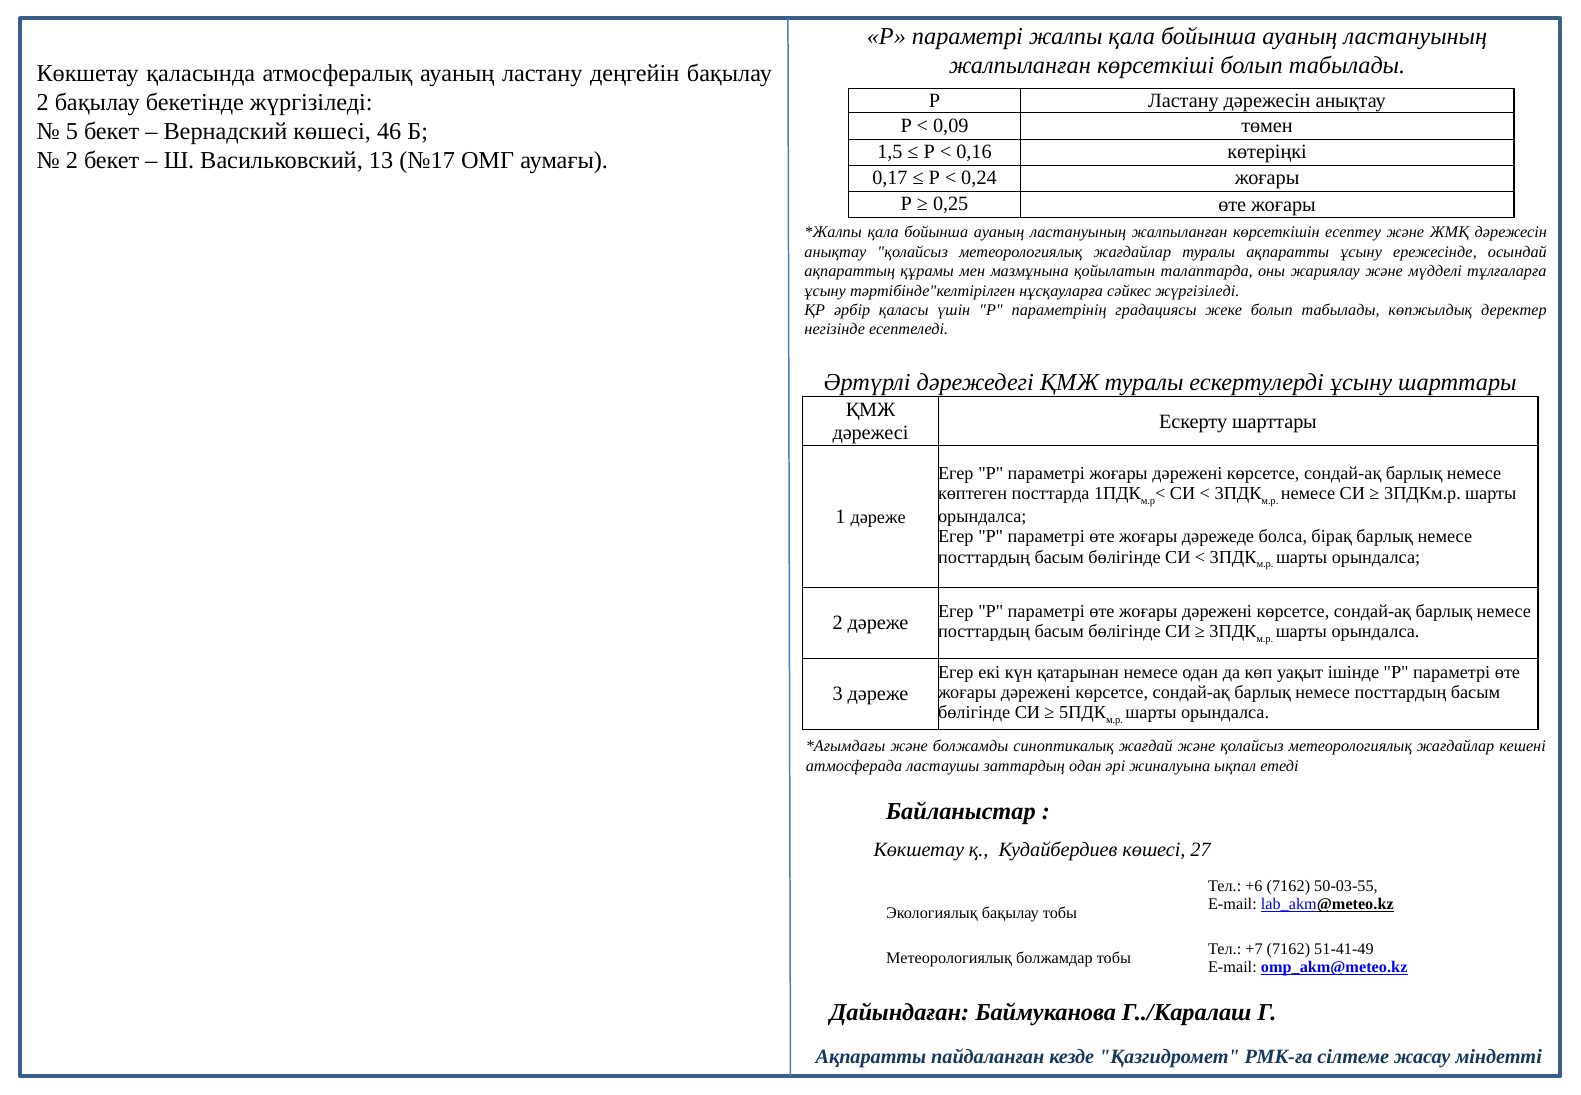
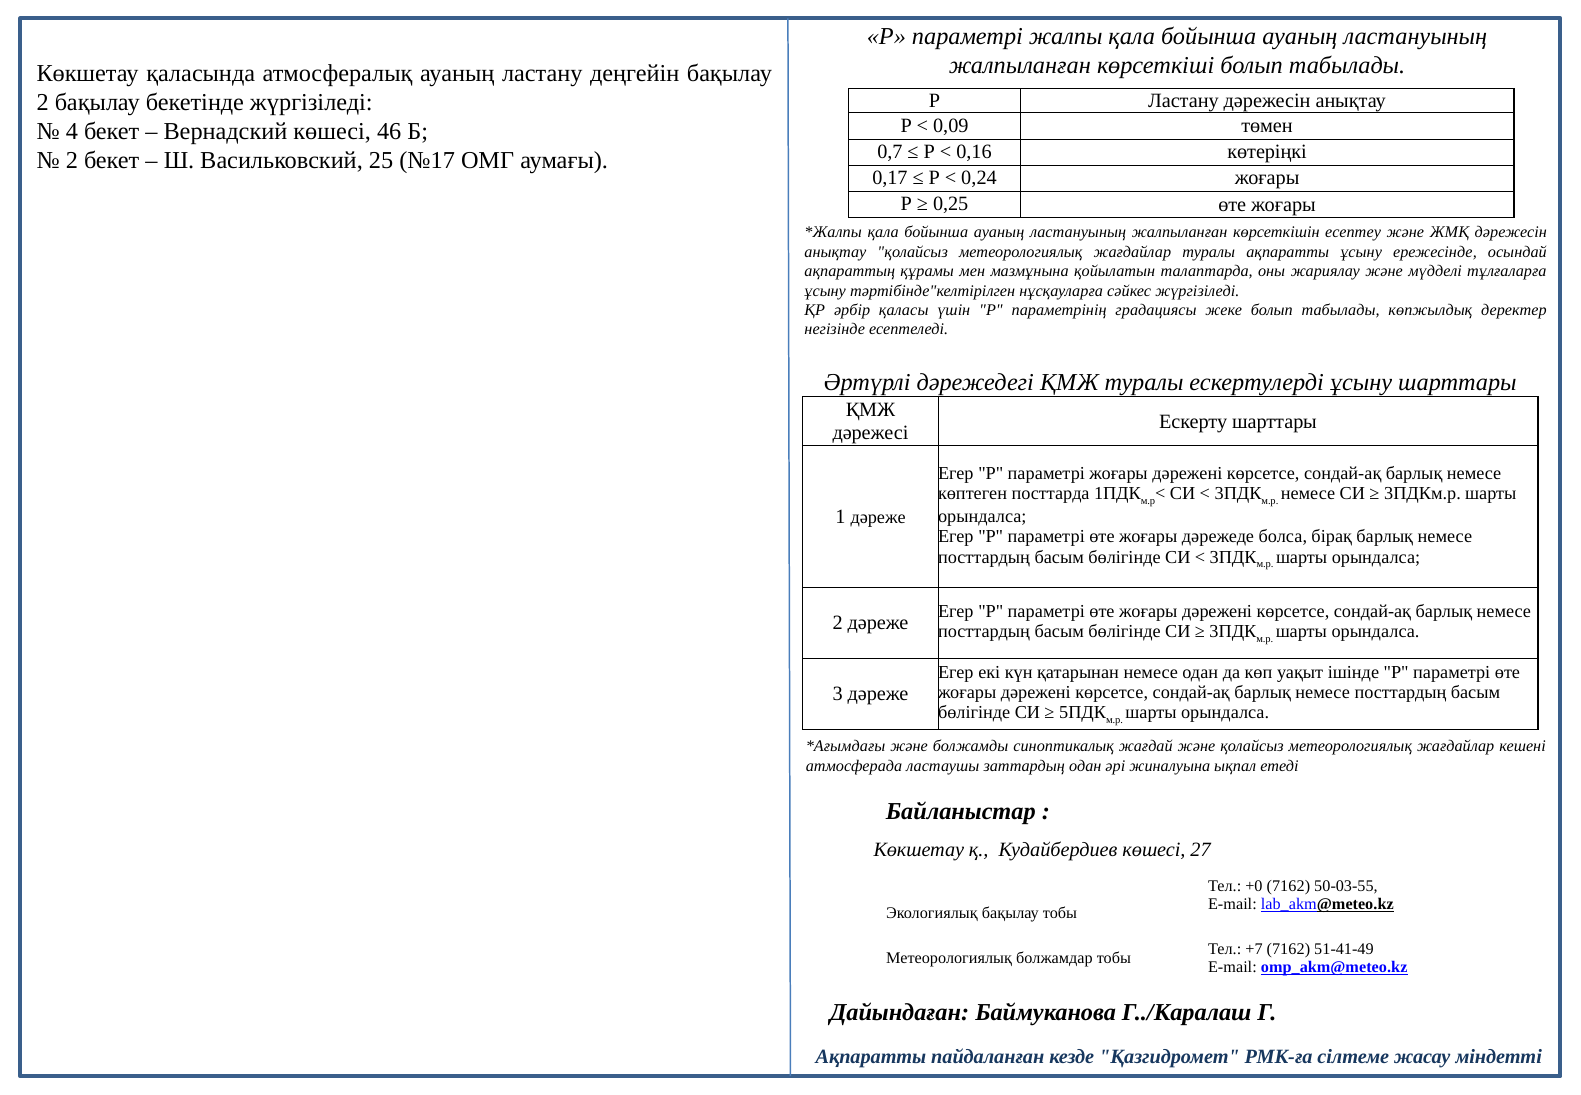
5: 5 -> 4 (72, 131)
1,5: 1,5 -> 0,7 (890, 152)
13: 13 -> 25 (381, 161)
+6: +6 -> +0 (1254, 886)
